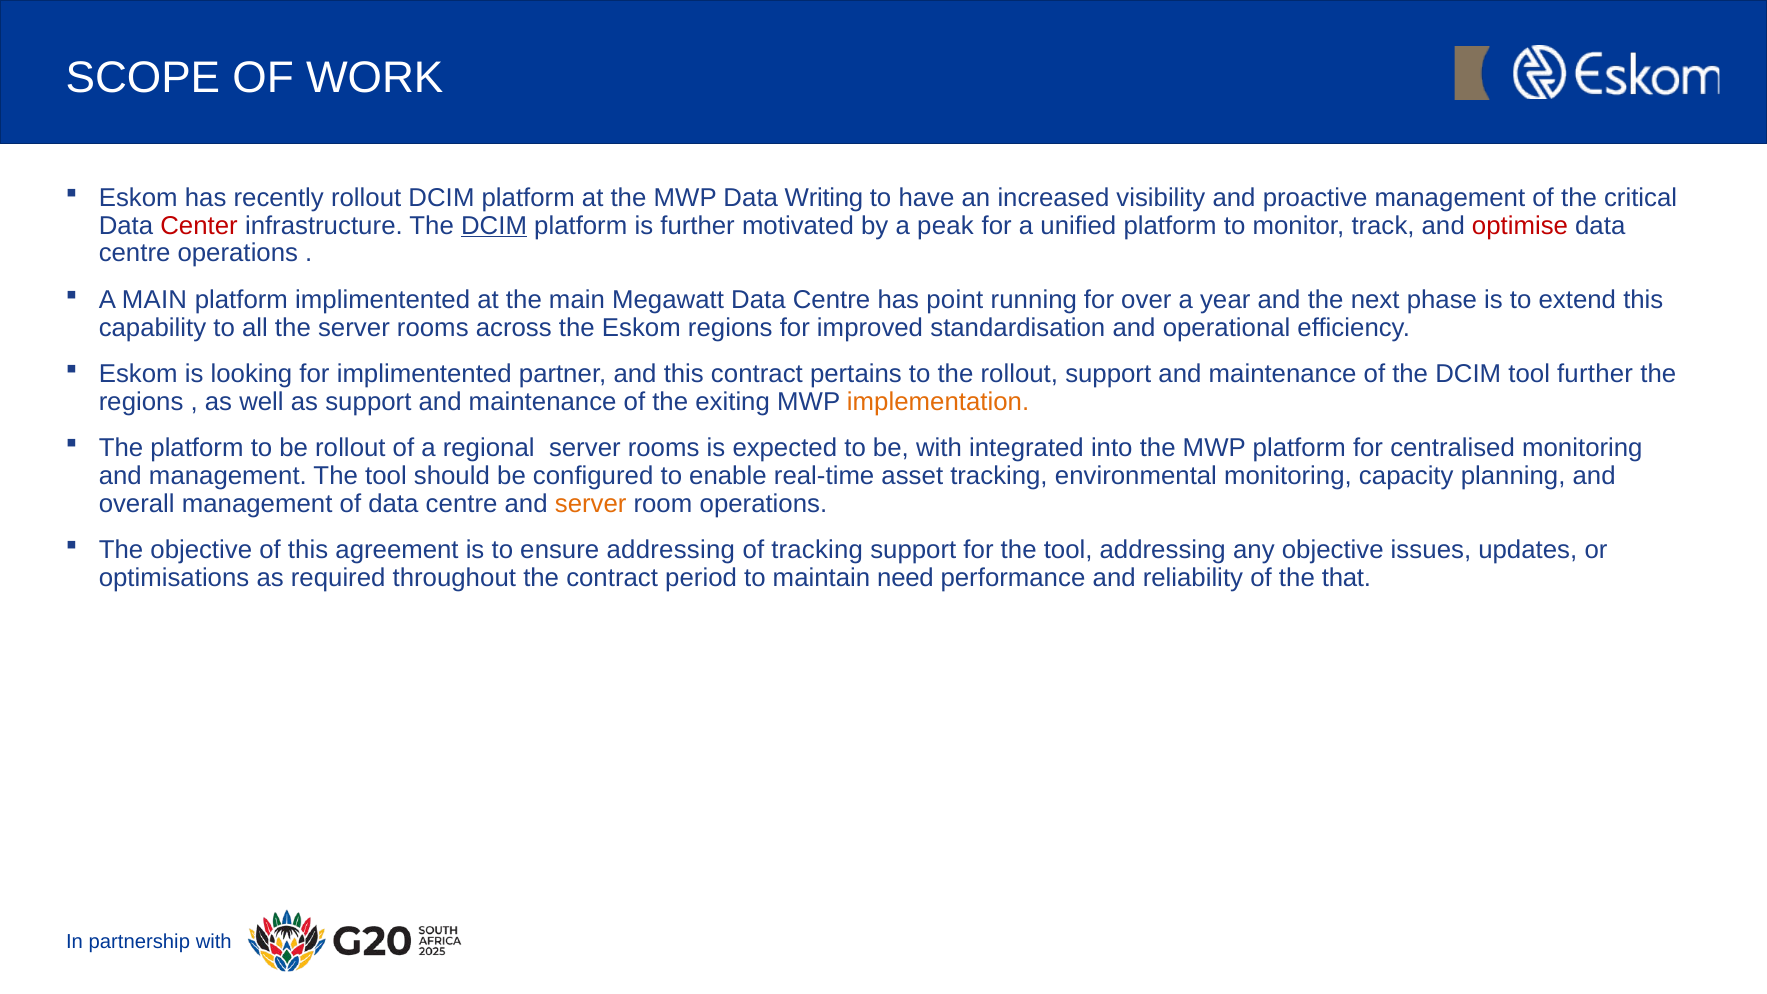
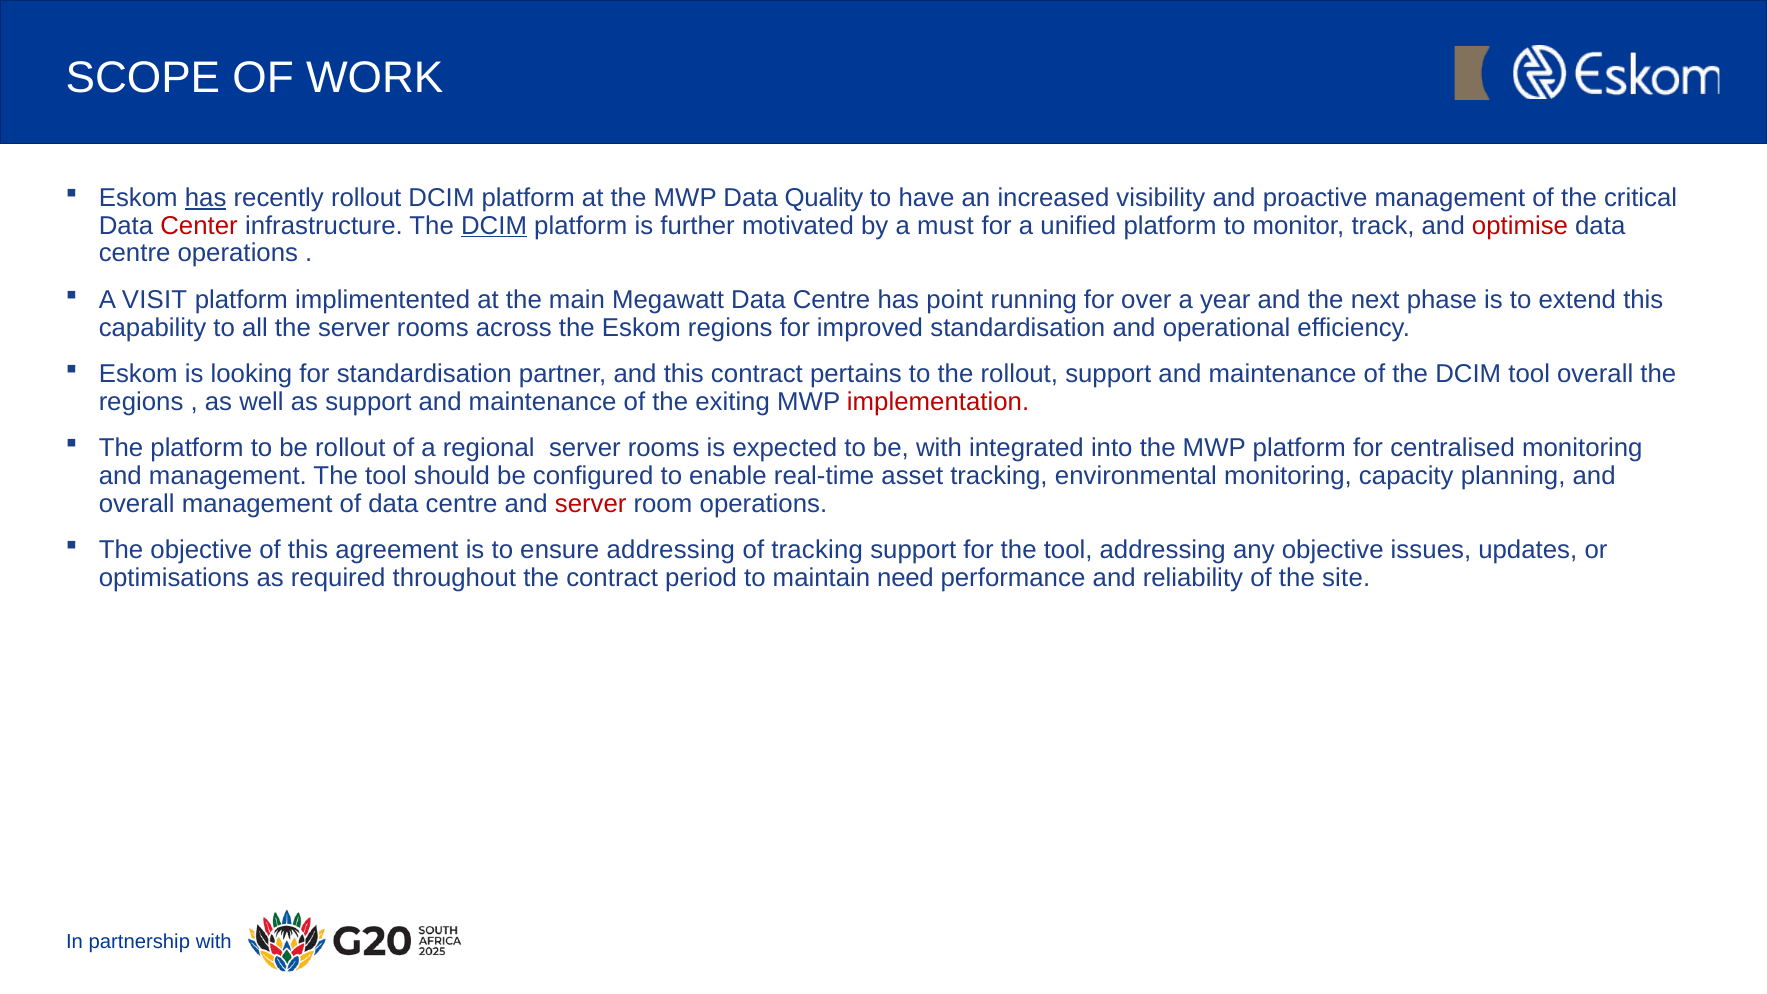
has underline: none -> present (206, 198)
Writing: Writing -> Quality (824, 198)
peak: peak -> must (945, 226)
A MAIN: MAIN -> VISIT (155, 300)
for implimentented: implimentented -> standardisation (424, 374)
tool further: further -> overall (1595, 374)
implementation colour: orange -> red (938, 402)
server colour: orange -> red (591, 504)
that: that -> site (1346, 578)
